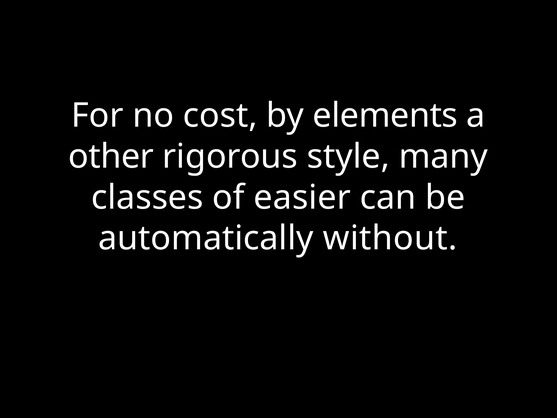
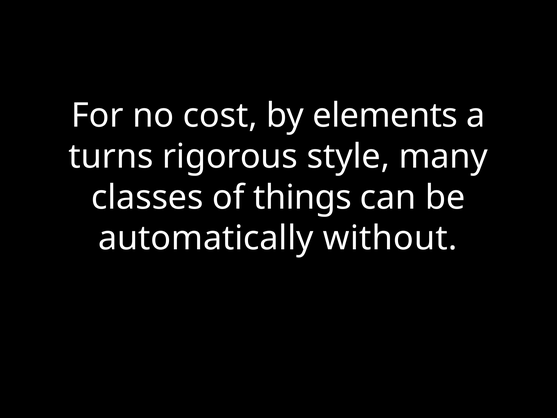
other: other -> turns (111, 157)
easier: easier -> things (302, 197)
